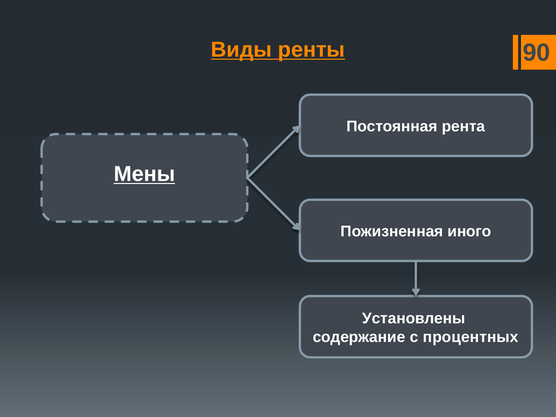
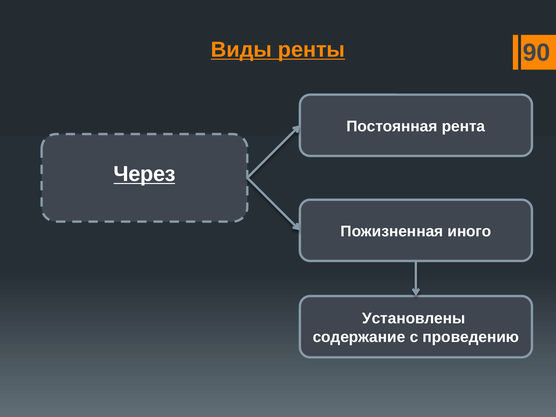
Мены: Мены -> Через (145, 174)
процентных: процентных -> проведению (471, 337)
